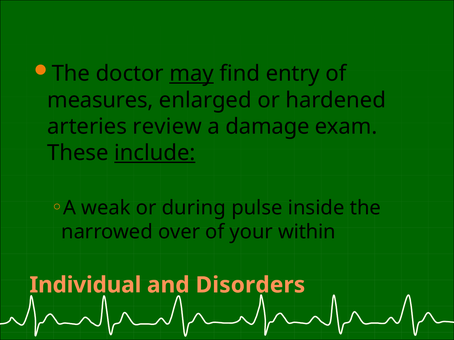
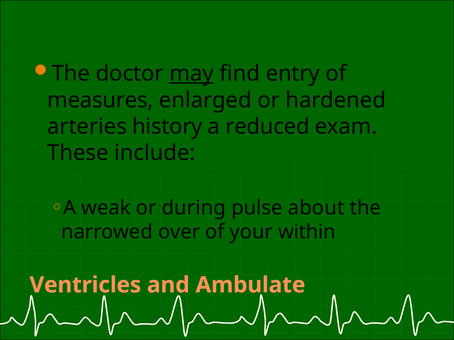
review: review -> history (167, 127)
damage: damage -> reduced (268, 127)
include underline: present -> none (155, 153)
inside: inside -> about (316, 208)
Individual: Individual -> Ventricles (85, 285)
Disorders: Disorders -> Ambulate (250, 285)
